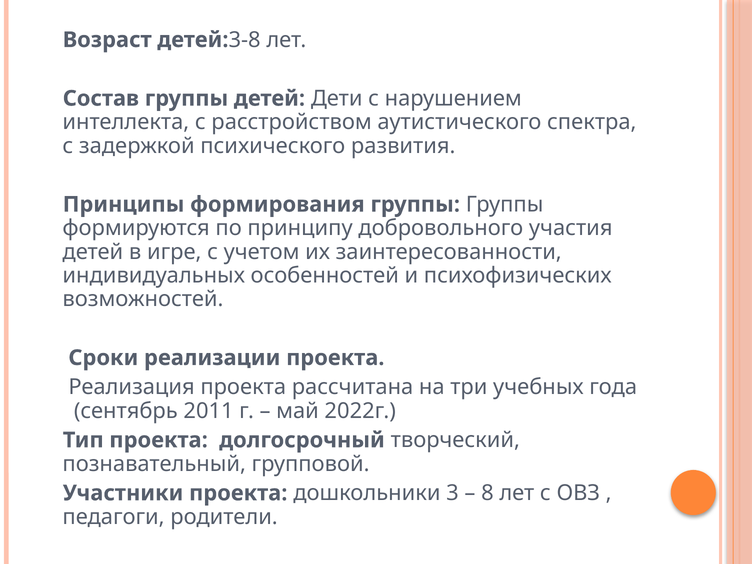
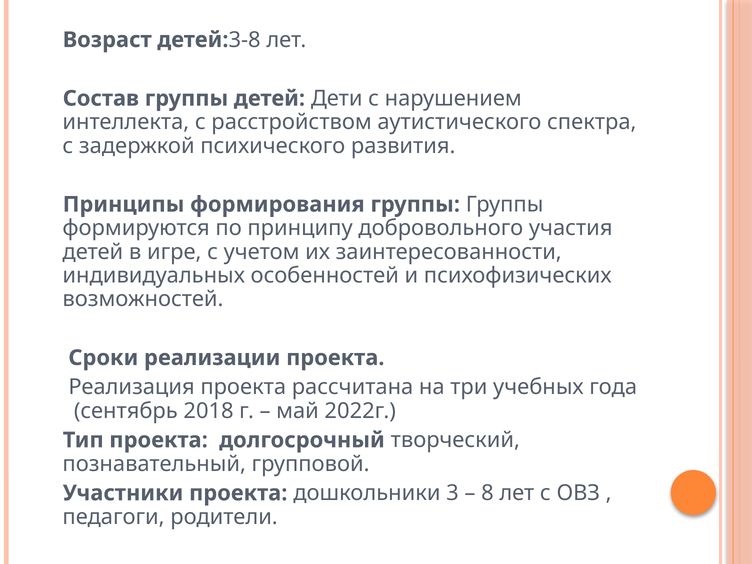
2011: 2011 -> 2018 (209, 411)
